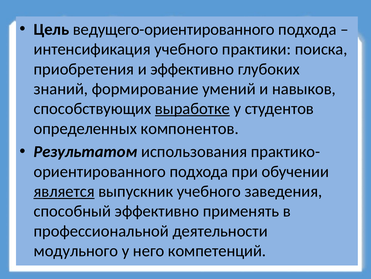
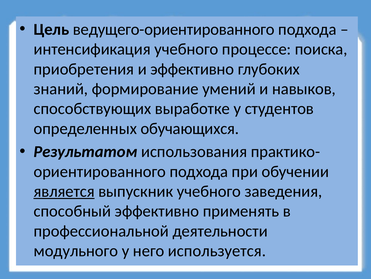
практики: практики -> процессе (257, 49)
выработке underline: present -> none (192, 108)
компонентов: компонентов -> обучающихся (190, 128)
компетенций: компетенций -> используется (217, 250)
